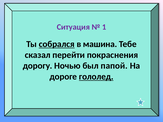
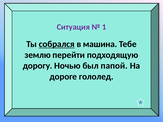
сказал: сказал -> землю (38, 55)
покраснения: покраснения -> подходящую (113, 55)
гололед underline: present -> none (96, 77)
